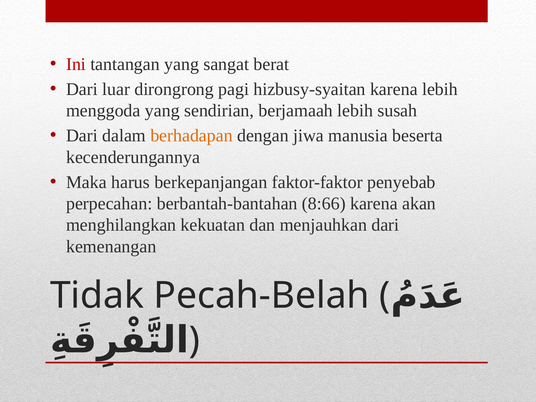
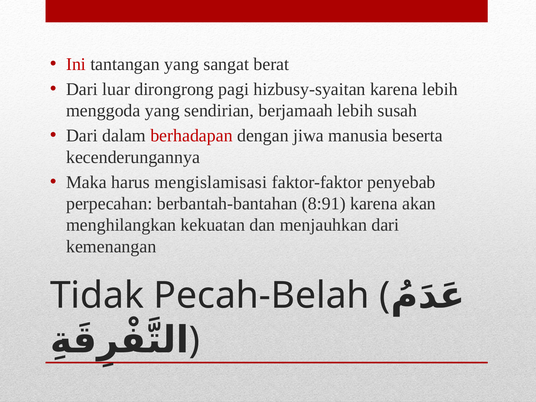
berhadapan colour: orange -> red (191, 136)
berkepanjangan: berkepanjangan -> mengislamisasi (211, 182)
8:66: 8:66 -> 8:91 (324, 204)
